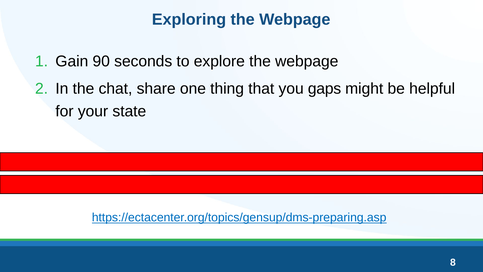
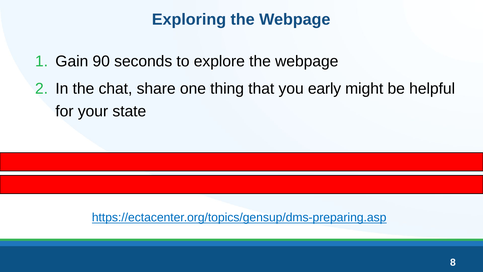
gaps: gaps -> early (325, 89)
